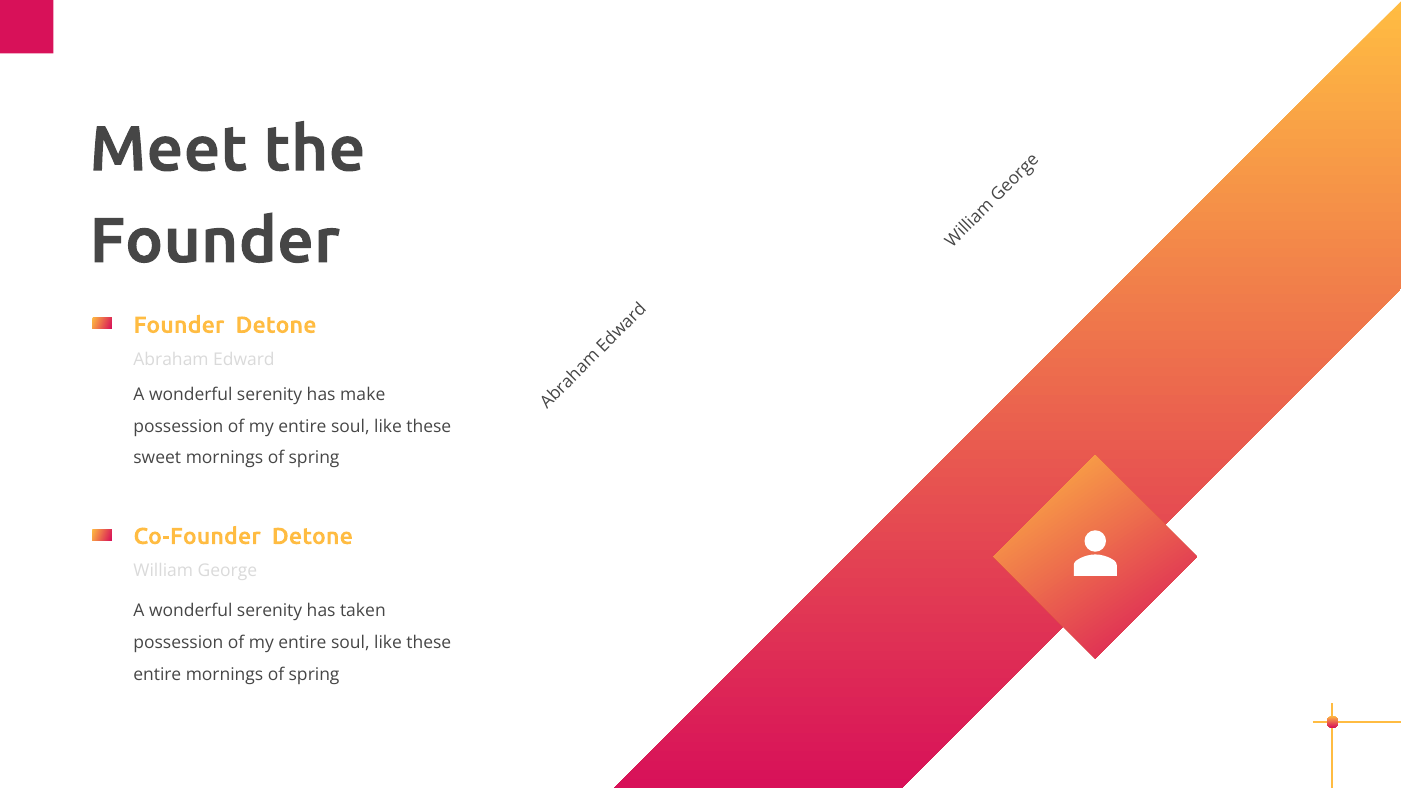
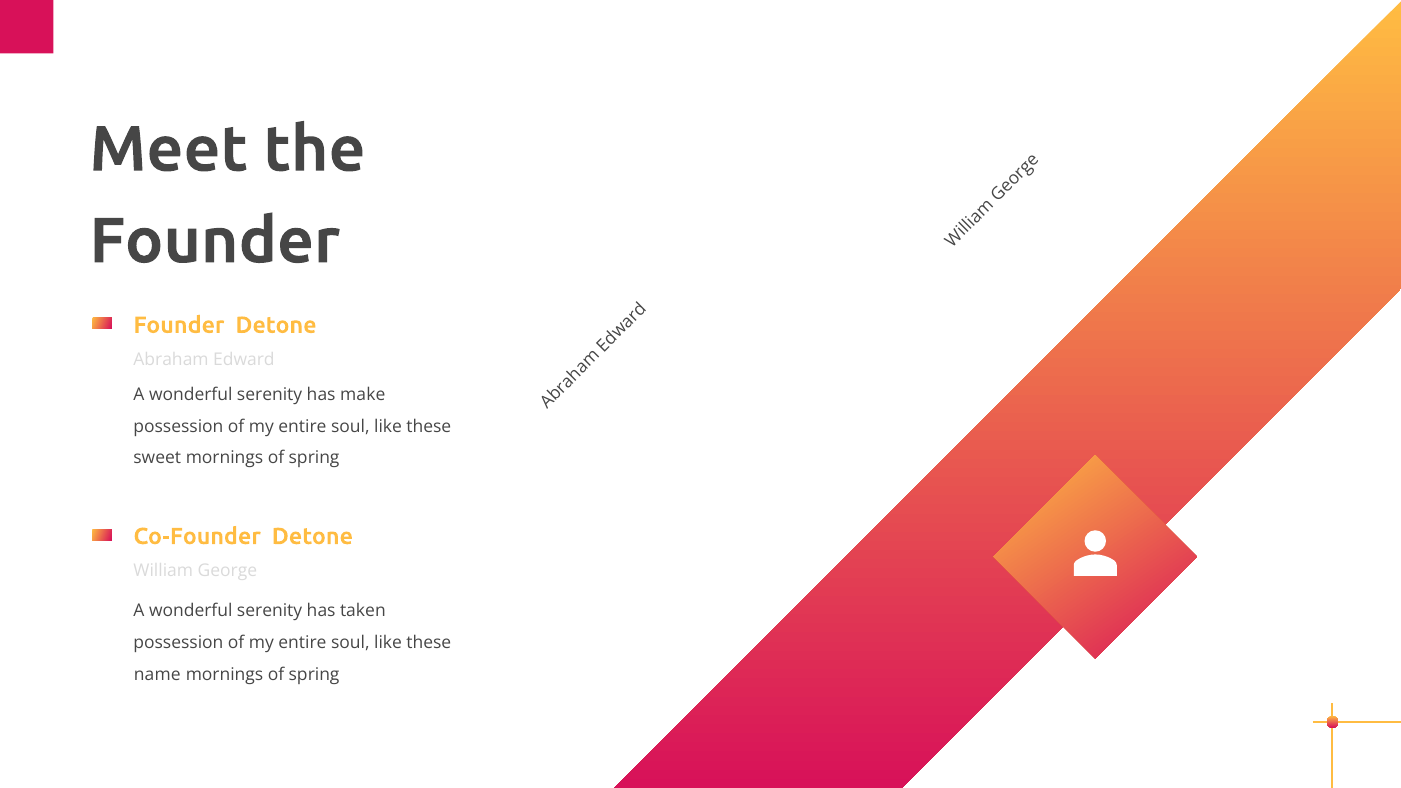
entire: entire -> name (157, 674)
